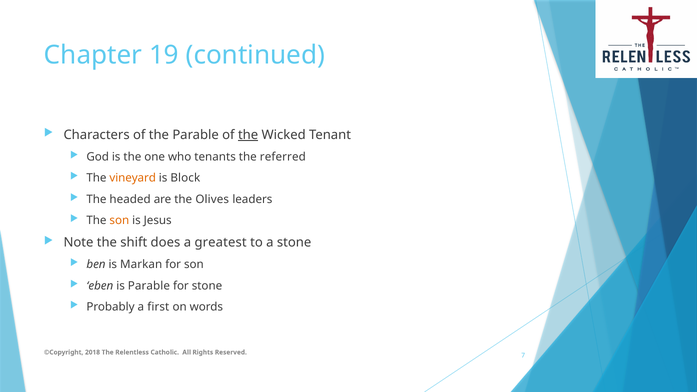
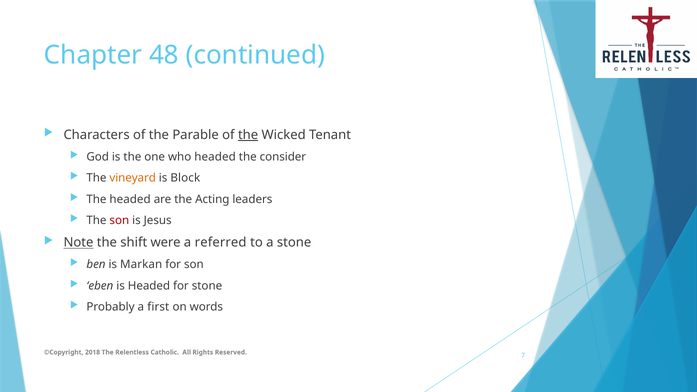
19: 19 -> 48 (164, 55)
who tenants: tenants -> headed (215, 157)
referred: referred -> consider (283, 157)
Olives: Olives -> Acting (212, 199)
son colour: orange -> red (119, 220)
Note underline: none -> present (78, 243)
does: does -> were (166, 243)
greatest: greatest -> referred (221, 243)
is Parable: Parable -> Headed (149, 286)
